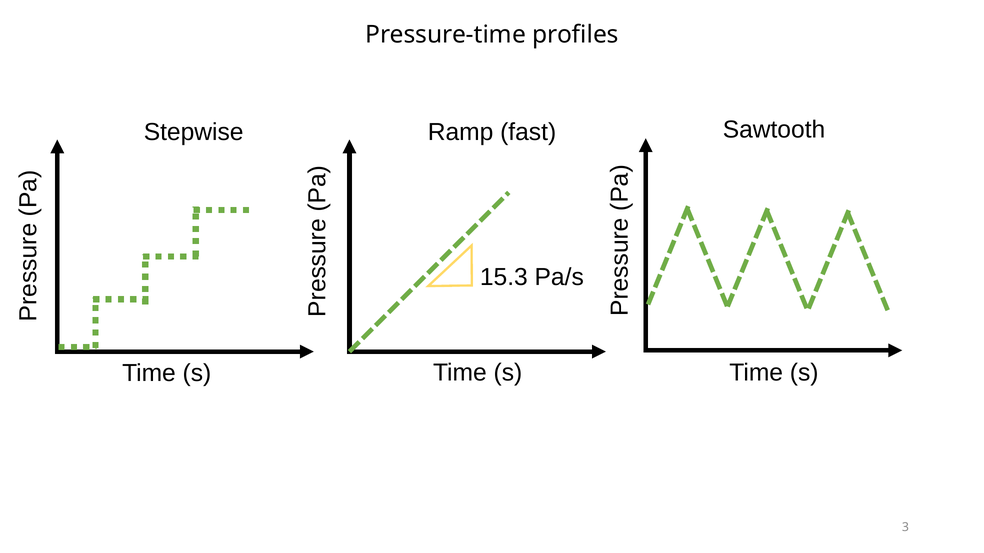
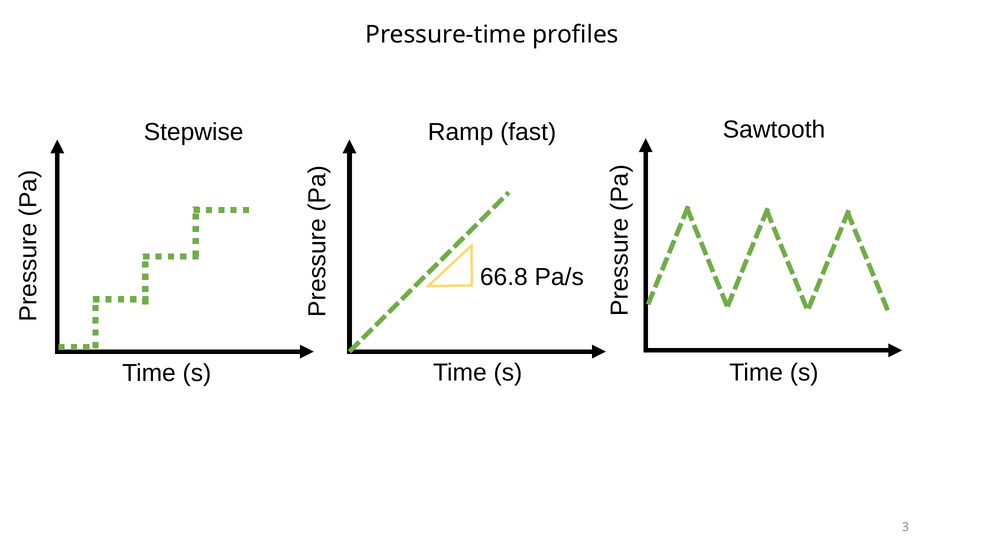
15.3: 15.3 -> 66.8 (504, 277)
